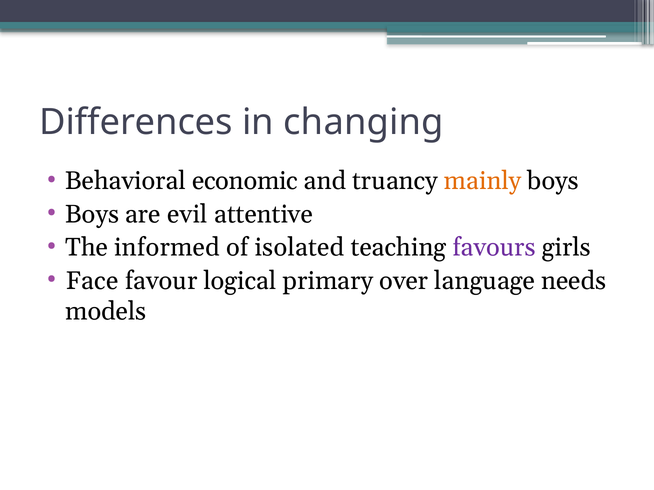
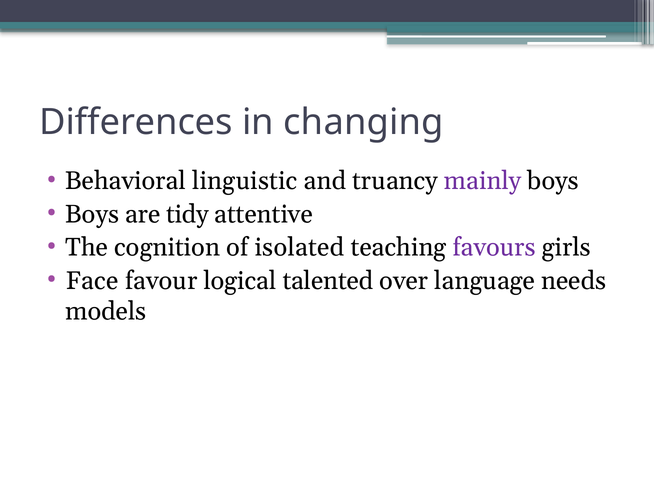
economic: economic -> linguistic (245, 181)
mainly colour: orange -> purple (483, 181)
evil: evil -> tidy (188, 214)
informed: informed -> cognition (167, 248)
primary: primary -> talented (328, 281)
